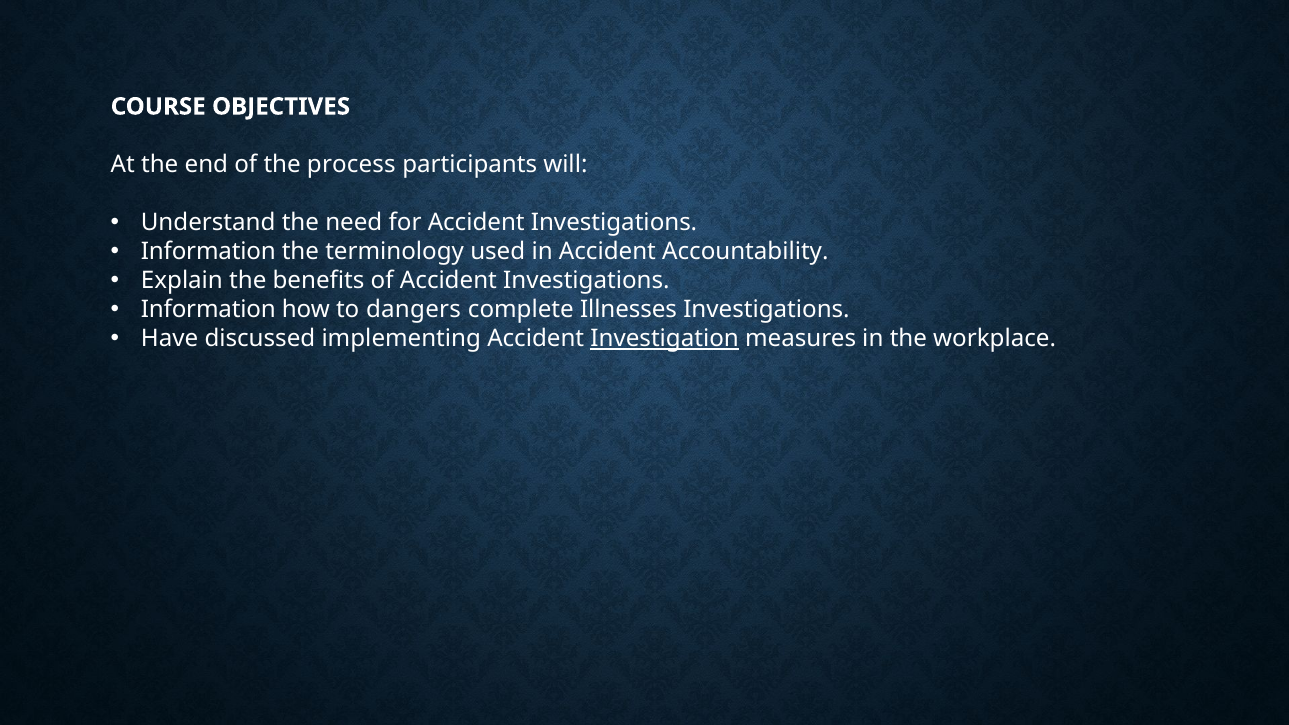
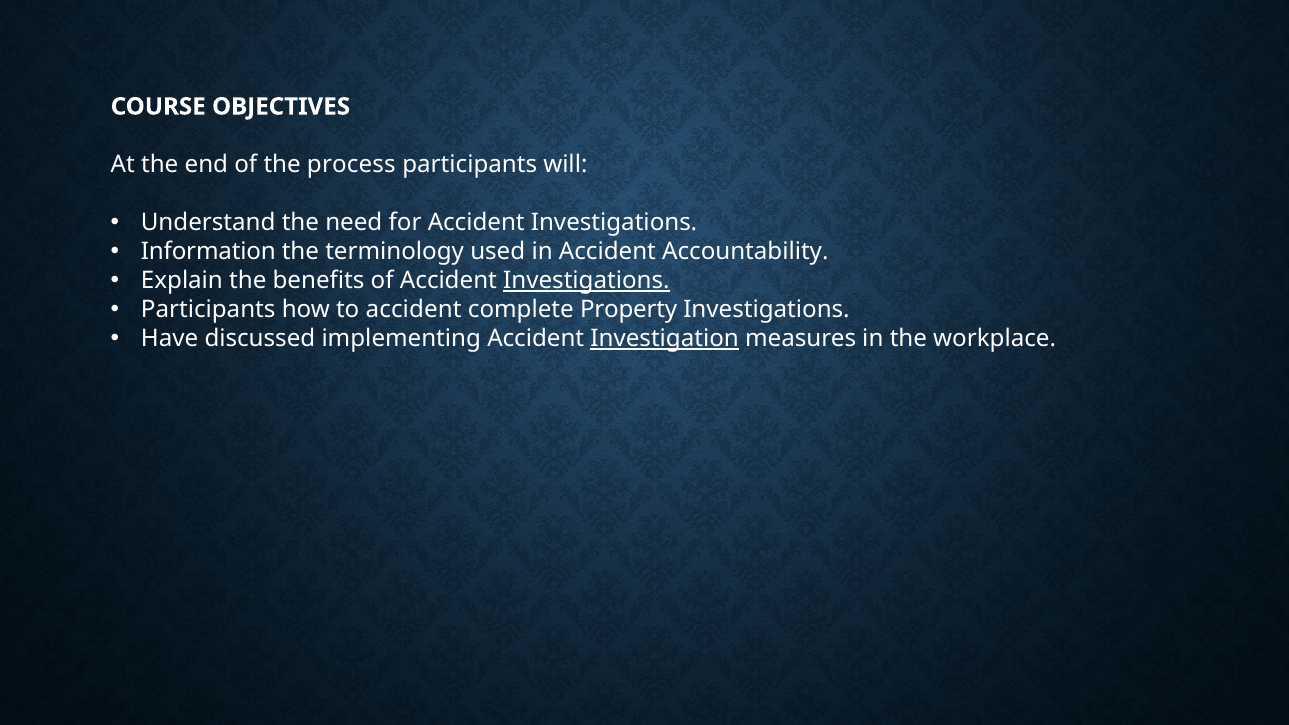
Investigations underline: none -> present (586, 281)
Information: Information -> Participants (208, 310)
to dangers: dangers -> accident (414, 310)
Illnesses: Illnesses -> Property (629, 310)
